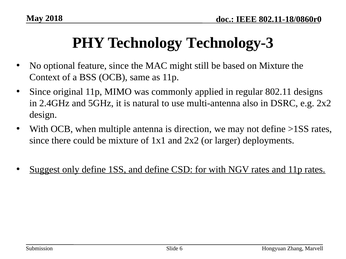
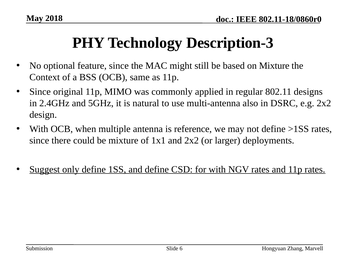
Technology-3: Technology-3 -> Description-3 (230, 43)
direction: direction -> reference (193, 129)
